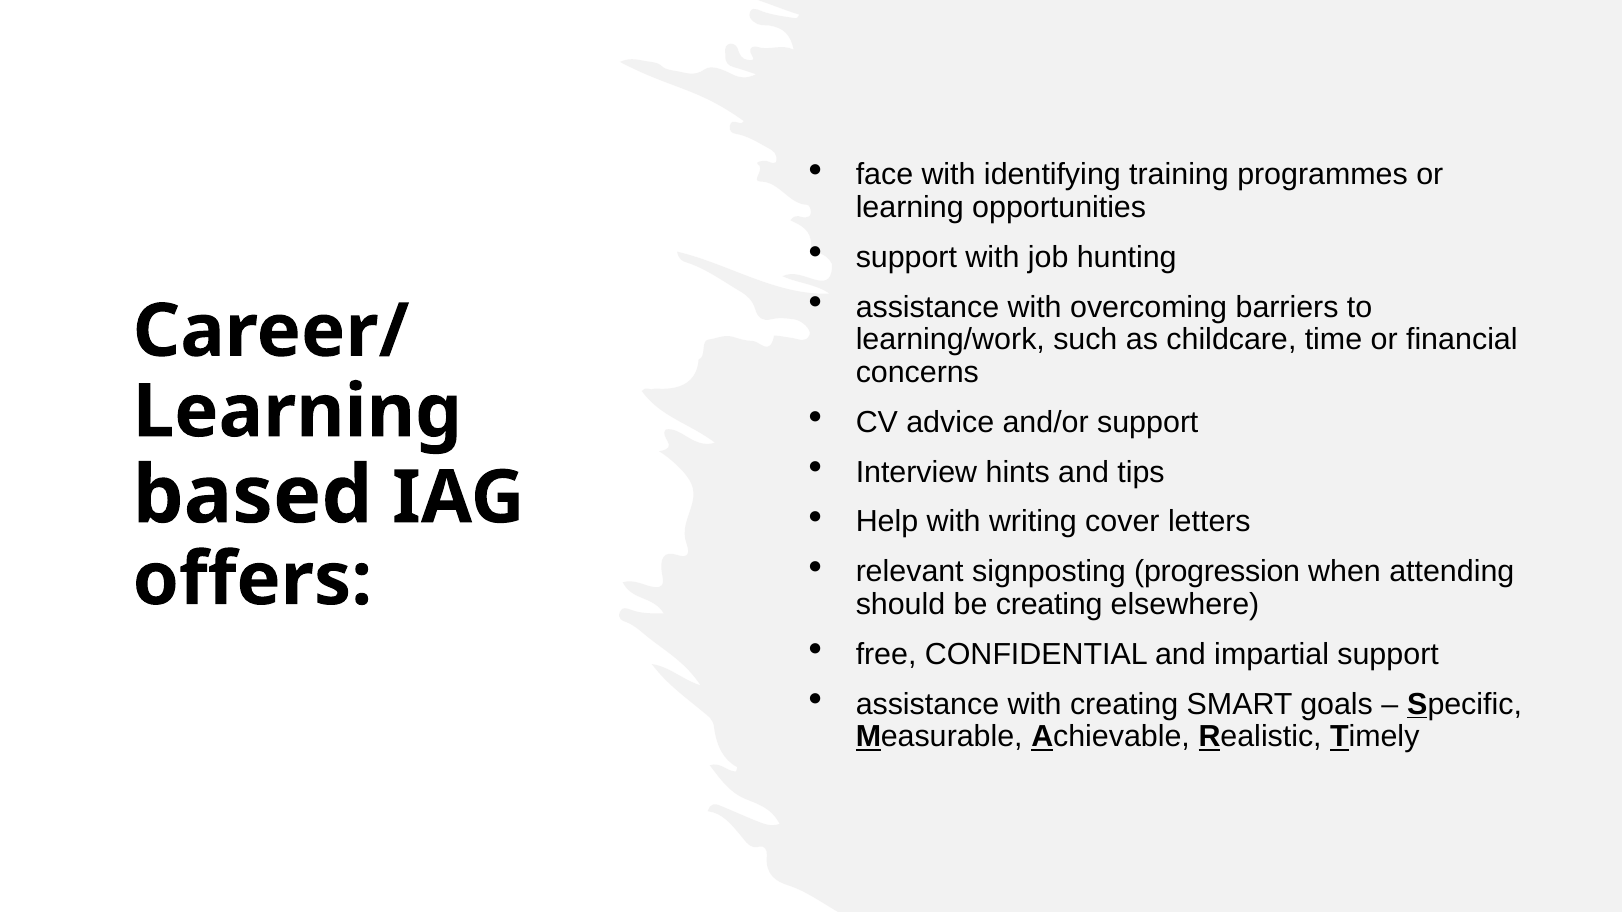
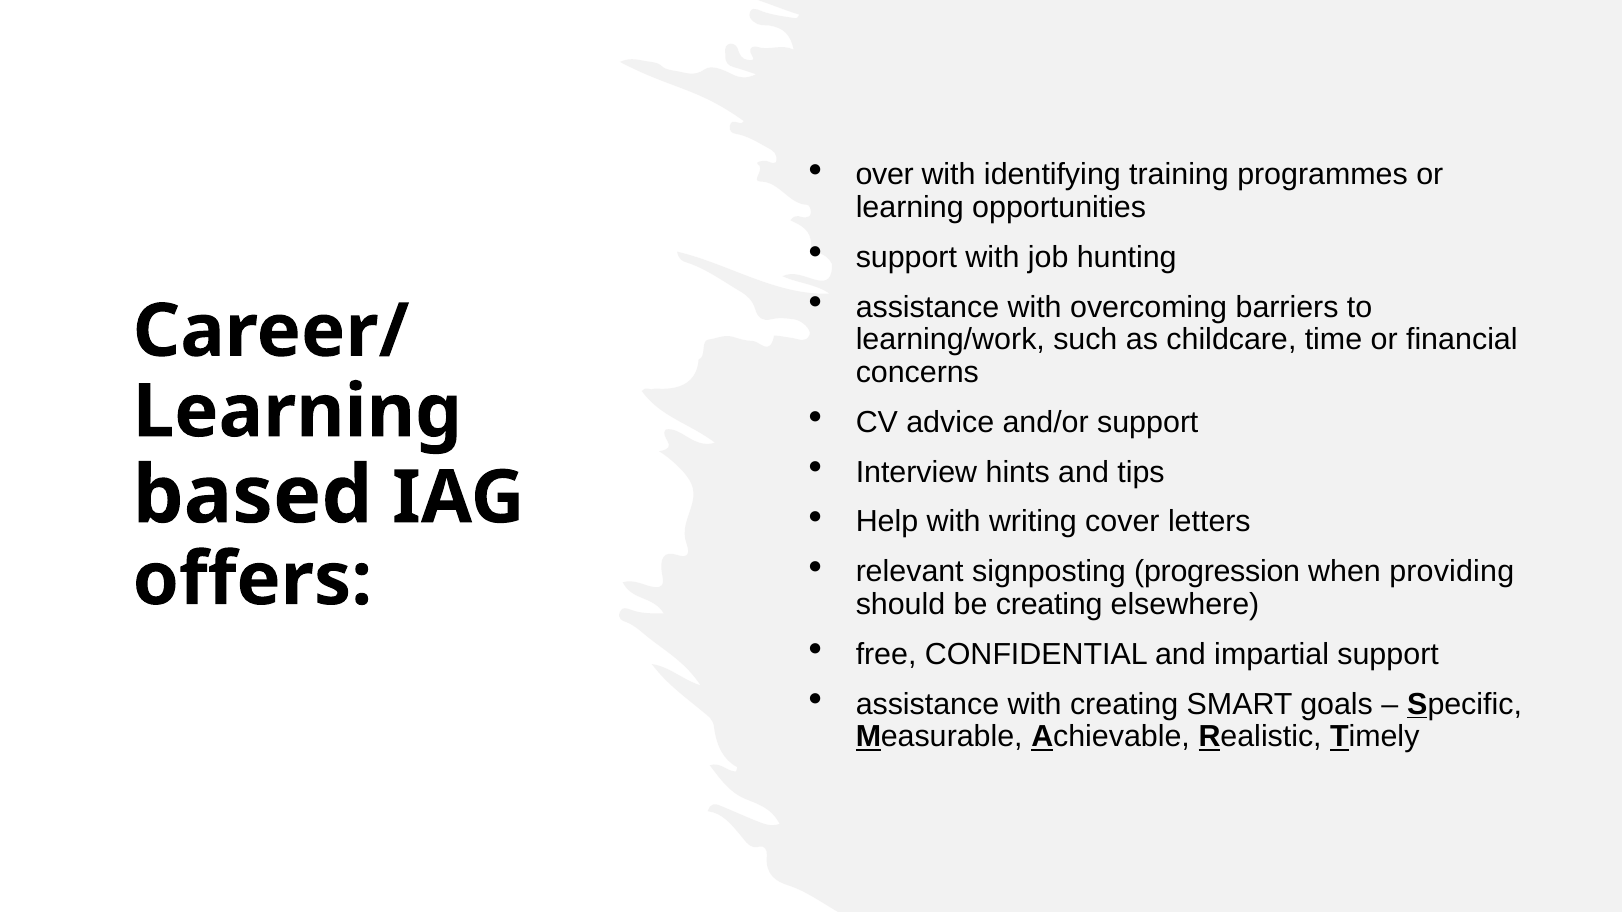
face: face -> over (885, 175)
attending: attending -> providing (1452, 572)
